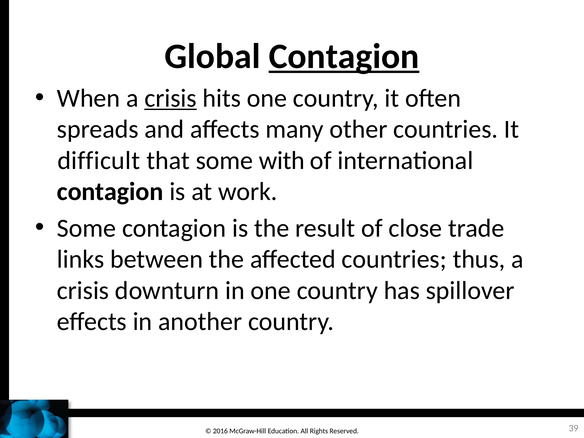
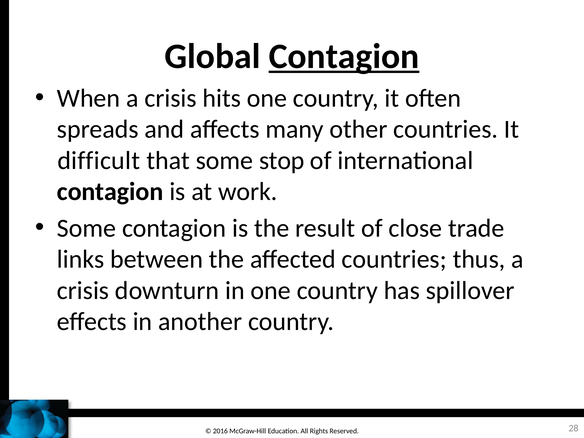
crisis underline: present -> none (170, 98)
with: with -> stop (282, 161)
39: 39 -> 28 (574, 428)
